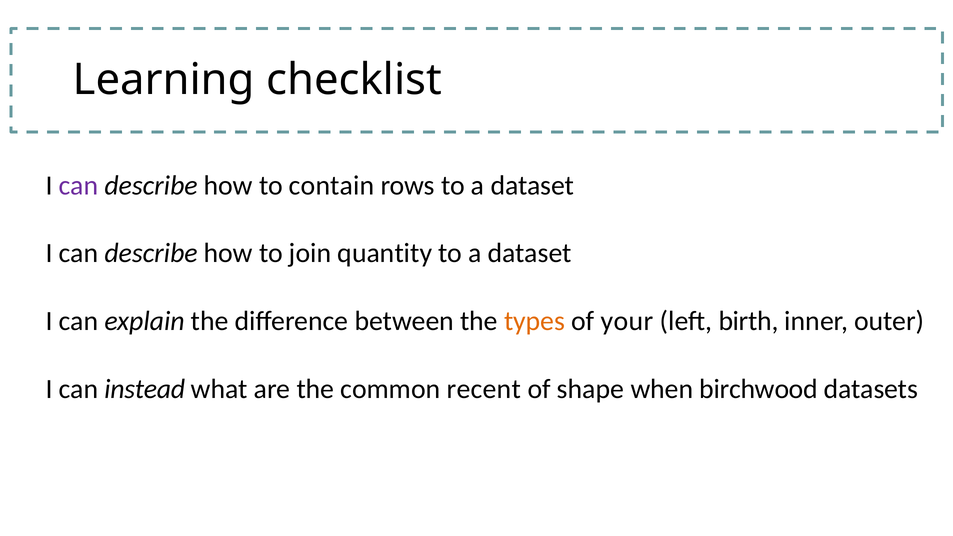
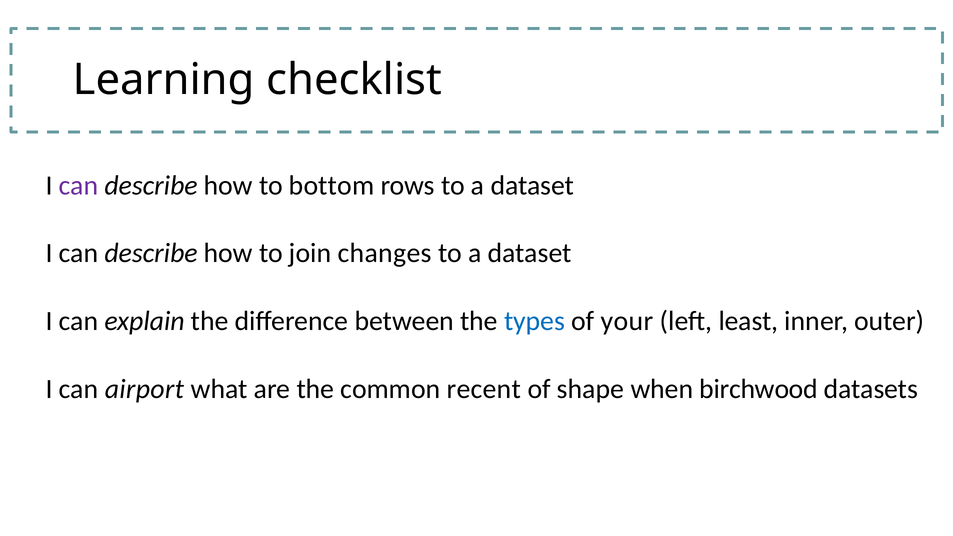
contain: contain -> bottom (332, 185)
quantity: quantity -> changes (385, 253)
types colour: orange -> blue (535, 321)
birth: birth -> least (749, 321)
instead: instead -> airport (144, 389)
